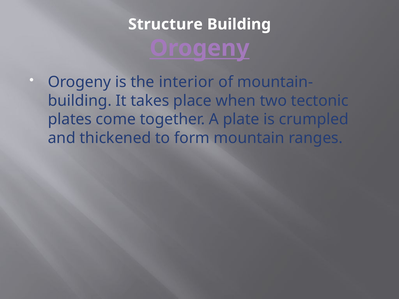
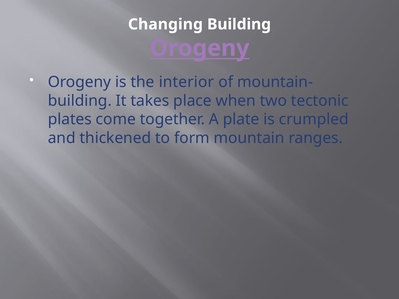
Structure: Structure -> Changing (165, 24)
